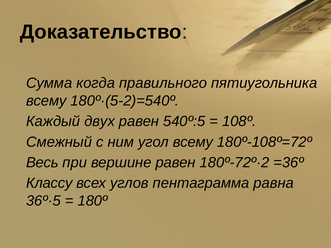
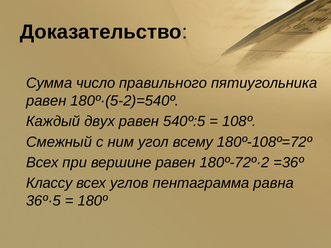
когда: когда -> число (96, 83)
всему: всему -> равен (46, 101)
Весь: Весь -> Всех (42, 163)
